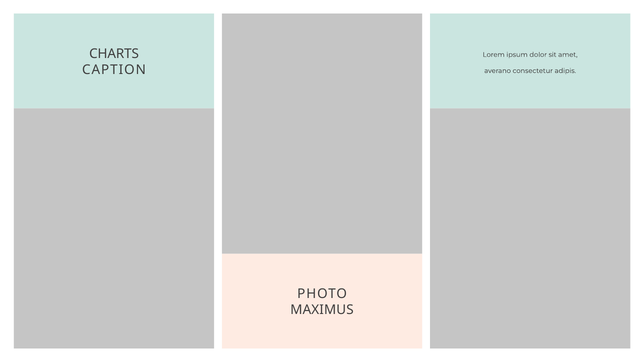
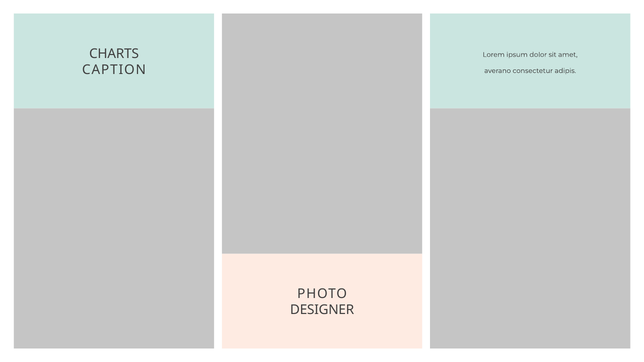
MAXIMUS: MAXIMUS -> DESIGNER (322, 310)
